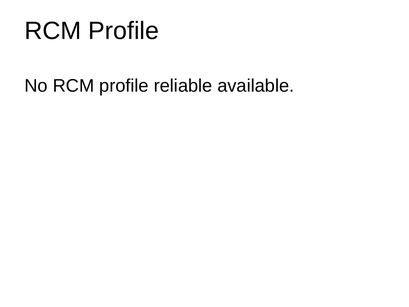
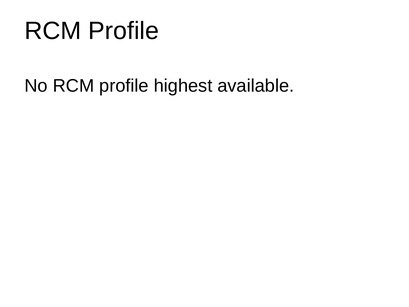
reliable: reliable -> highest (183, 86)
